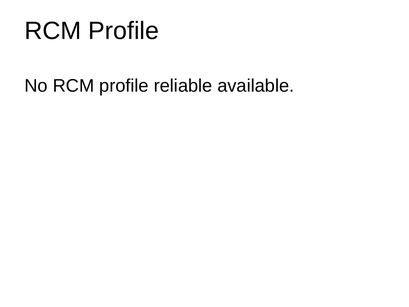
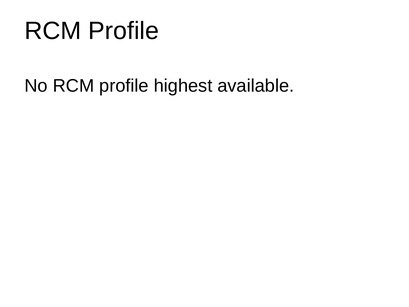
reliable: reliable -> highest (183, 86)
